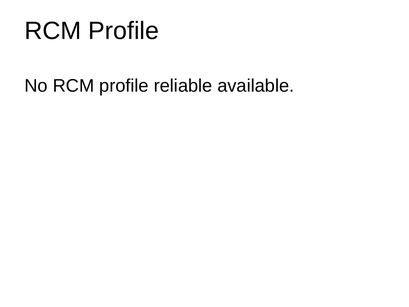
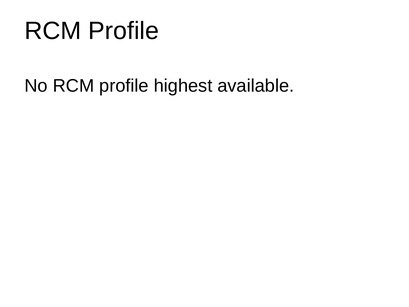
reliable: reliable -> highest (183, 86)
